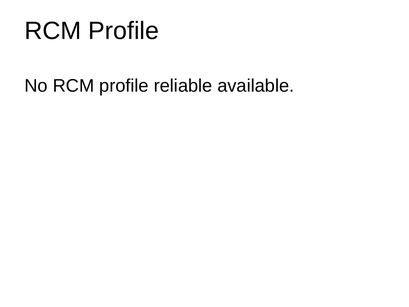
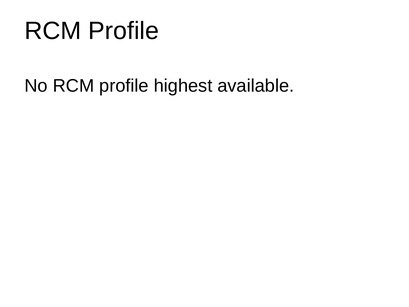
reliable: reliable -> highest (183, 86)
